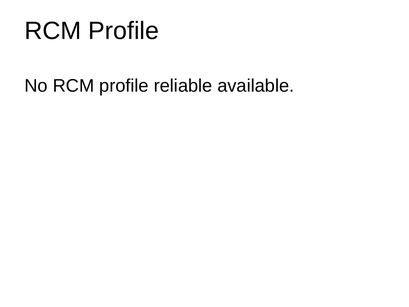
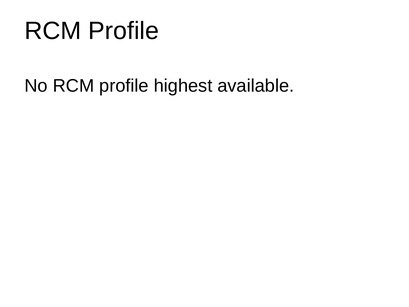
reliable: reliable -> highest (183, 86)
